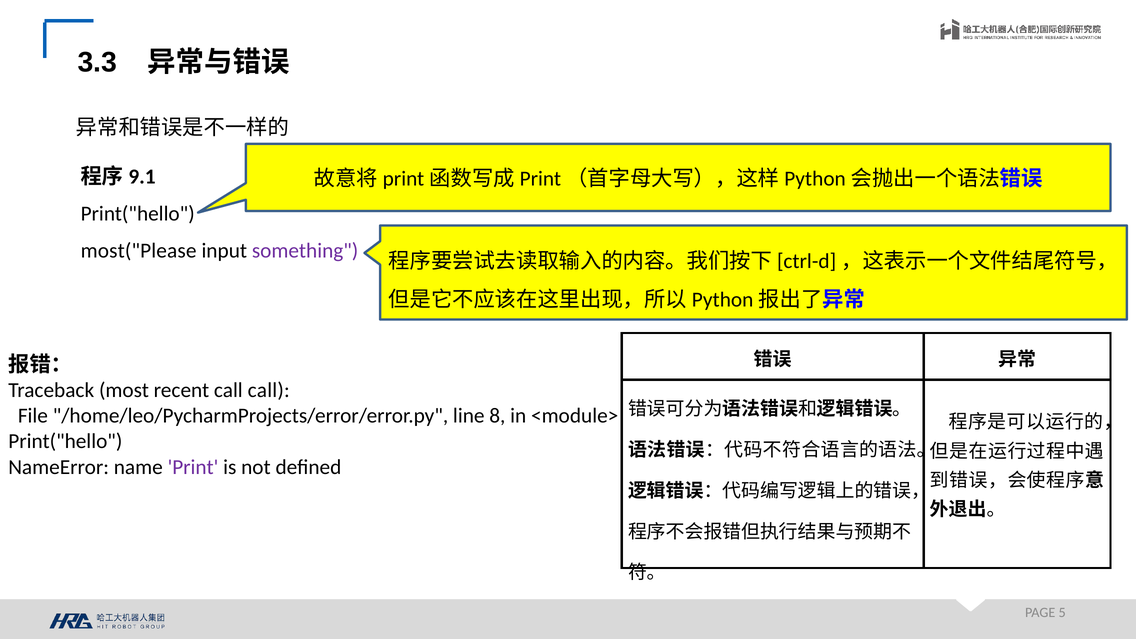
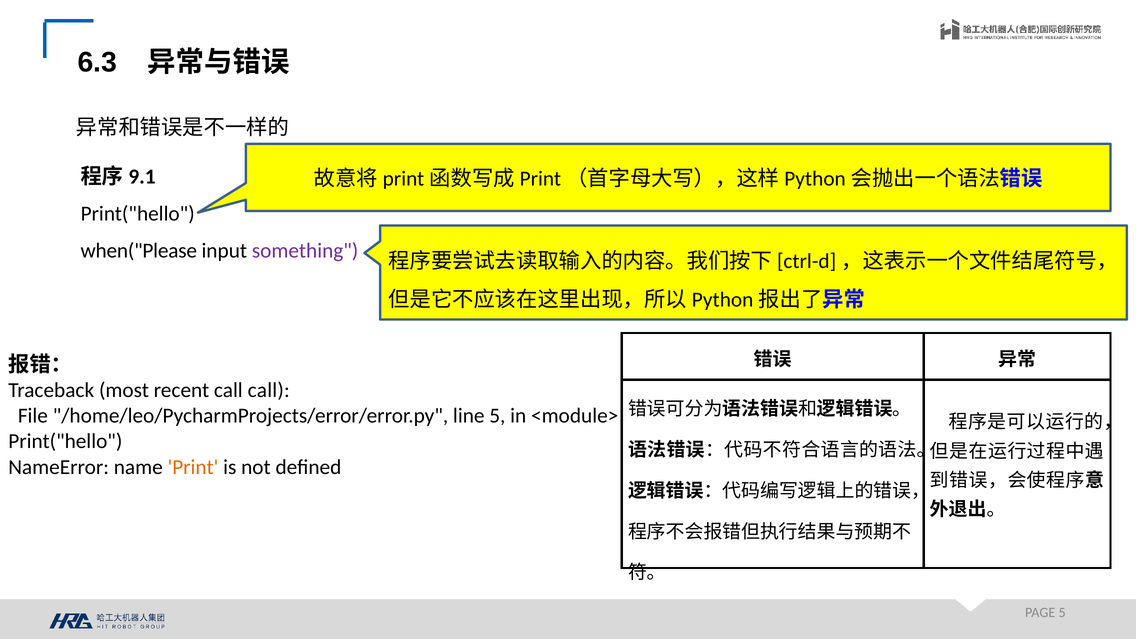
3.3: 3.3 -> 6.3 (97, 62)
most("Please: most("Please -> when("Please (139, 251)
line 8: 8 -> 5 (497, 416)
Print colour: purple -> orange (193, 467)
